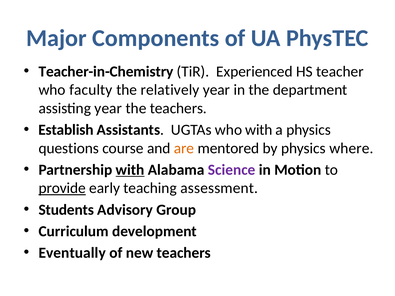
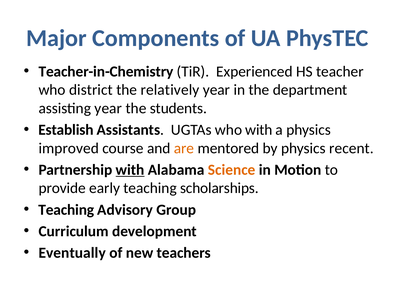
faculty: faculty -> district (91, 90)
the teachers: teachers -> students (178, 108)
questions: questions -> improved (69, 148)
where: where -> recent (351, 148)
Science colour: purple -> orange (232, 170)
provide underline: present -> none (62, 188)
assessment: assessment -> scholarships (219, 188)
Students: Students -> Teaching (66, 210)
